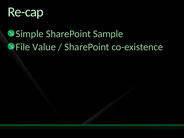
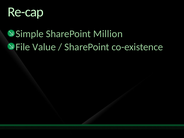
Sample: Sample -> Million (108, 34)
